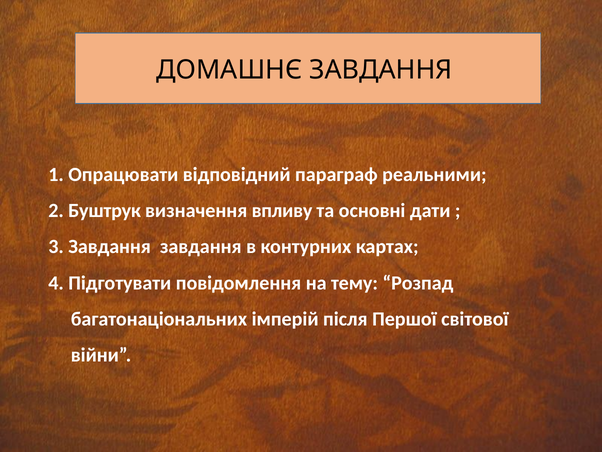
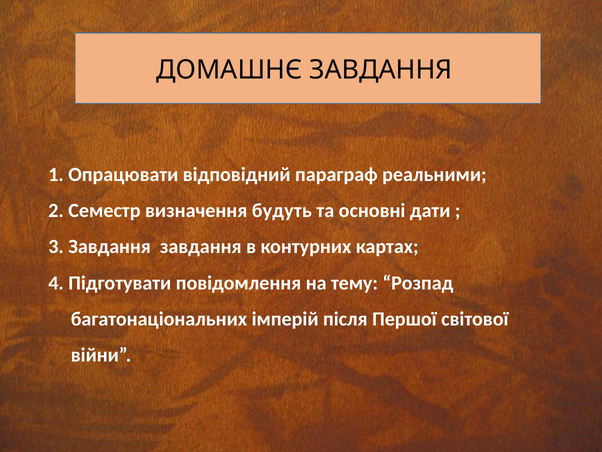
Буштрук: Буштрук -> Семестр (104, 210)
впливу: впливу -> будуть (282, 210)
